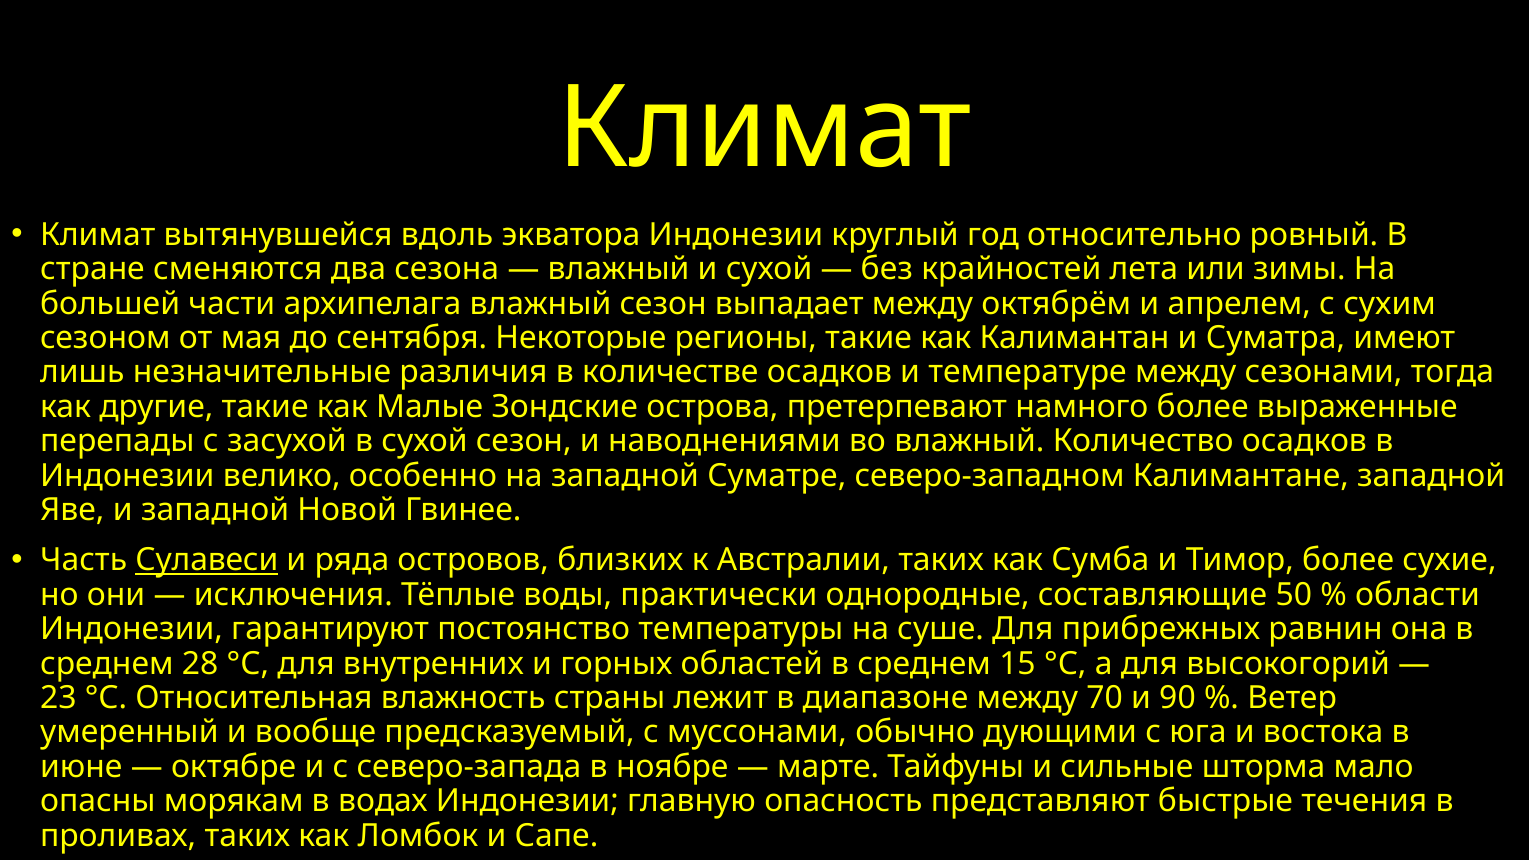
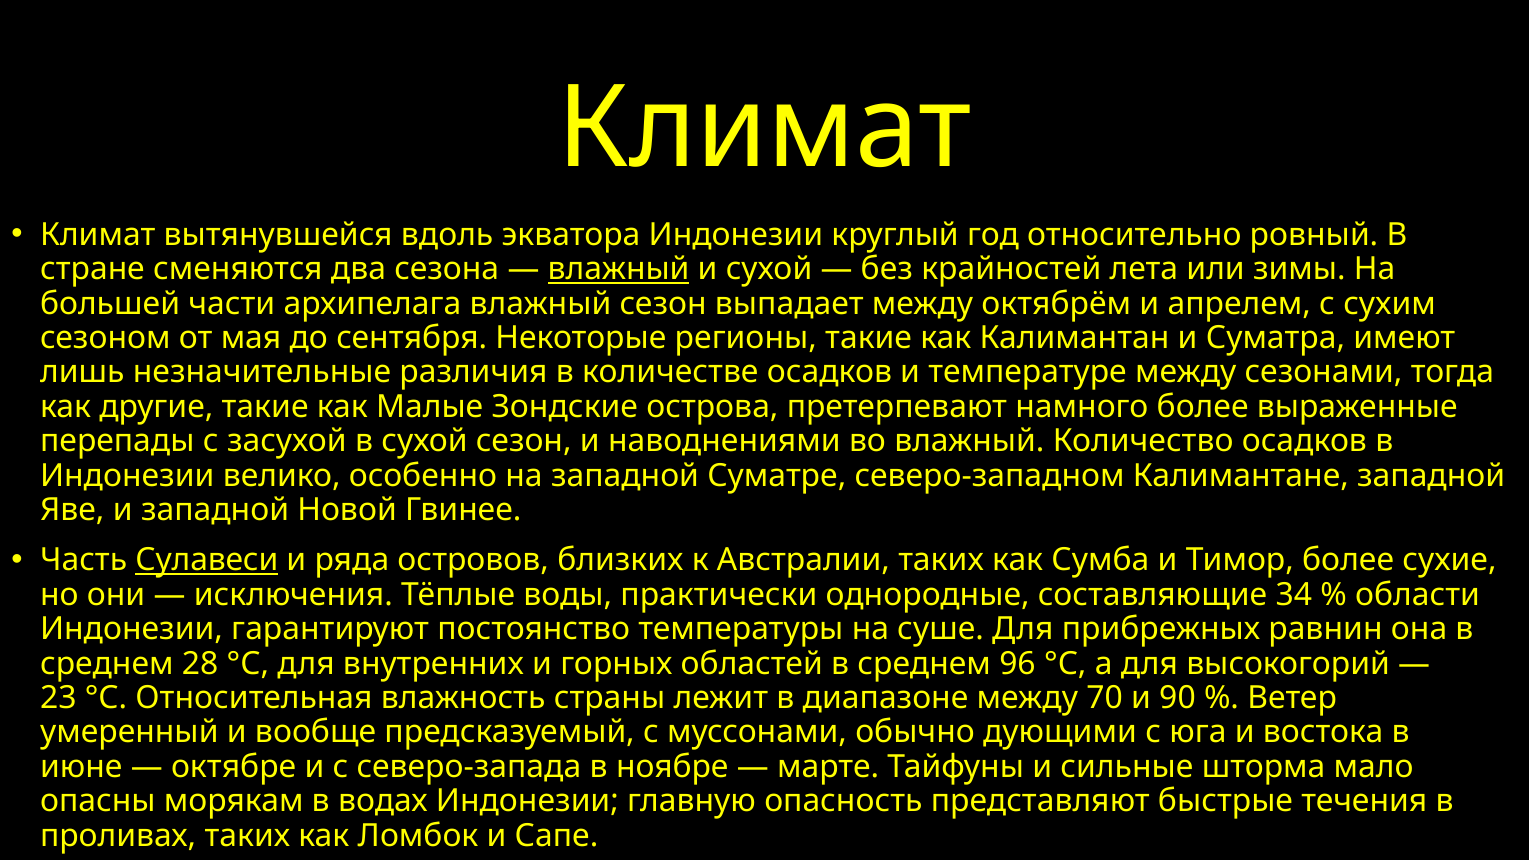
влажный underline: none -> present (619, 269)
50: 50 -> 34 (1294, 595)
15: 15 -> 96 (1017, 664)
